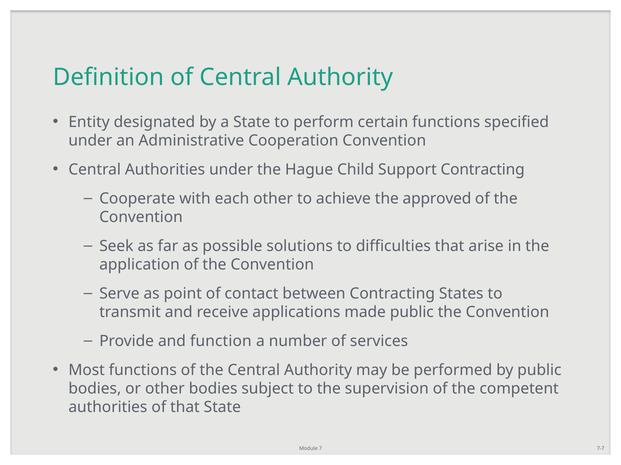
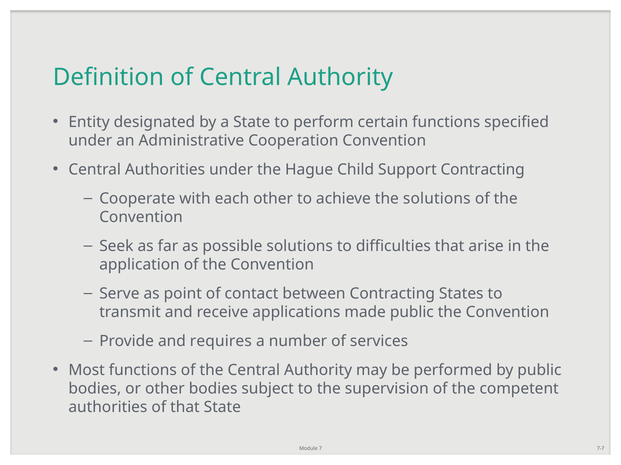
the approved: approved -> solutions (437, 199)
function: function -> requires (221, 342)
